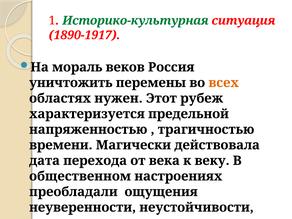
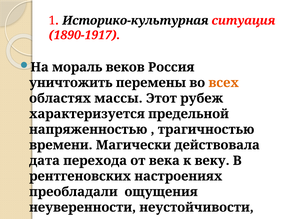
Историко-культурная colour: green -> black (135, 21)
нужен: нужен -> массы (118, 98)
общественном: общественном -> рентгеновских (80, 176)
